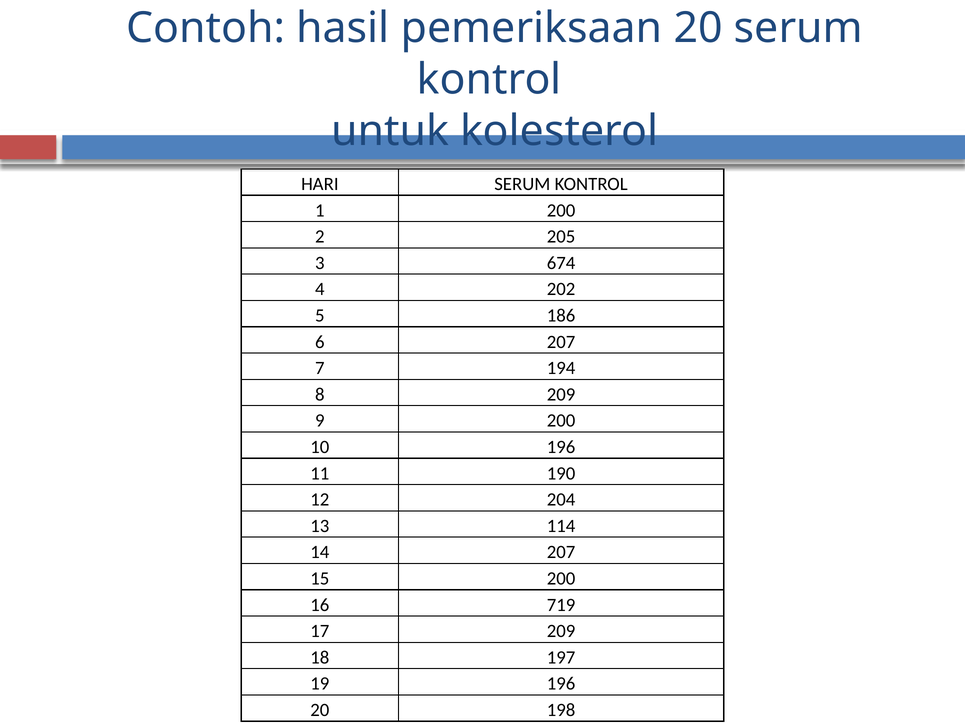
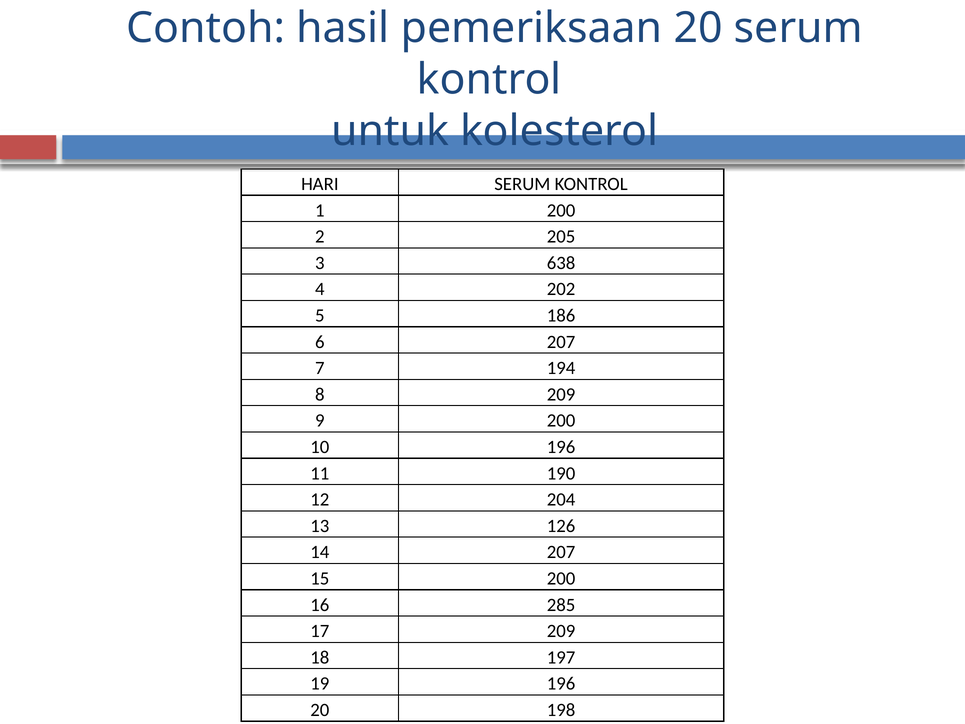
674: 674 -> 638 (561, 263)
114: 114 -> 126 (561, 526)
719: 719 -> 285 (561, 605)
